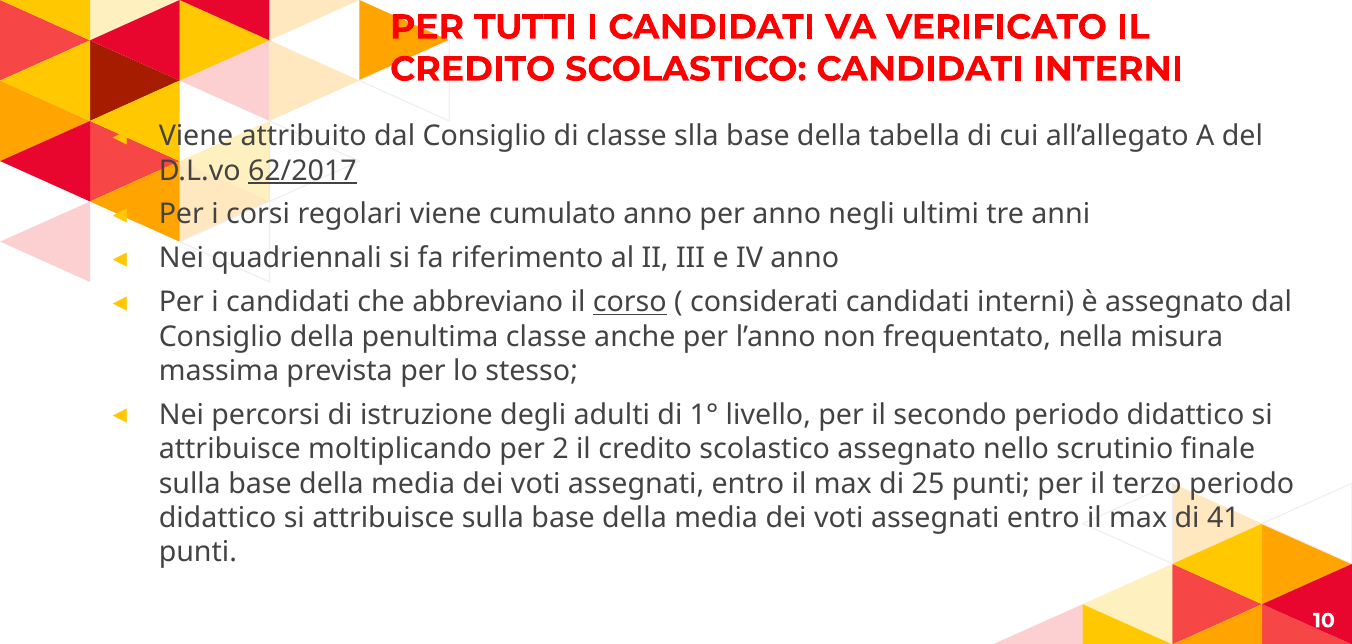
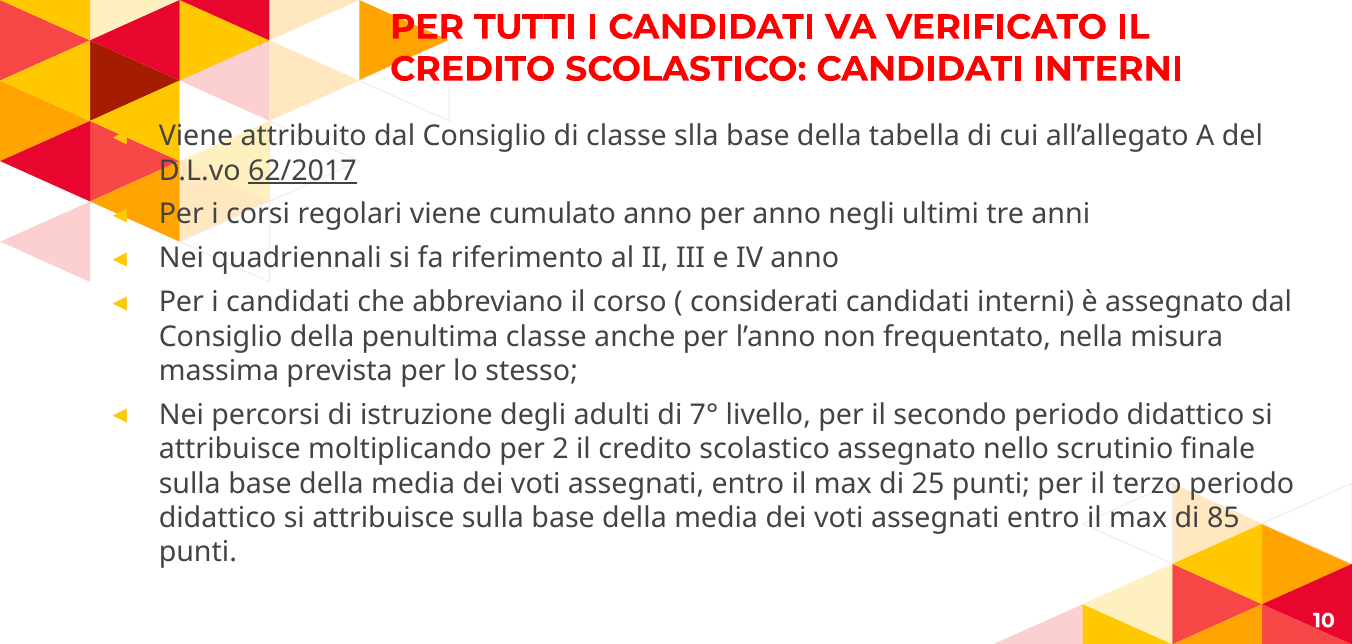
corso underline: present -> none (630, 302)
1°: 1° -> 7° (704, 415)
41: 41 -> 85 (1223, 518)
